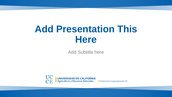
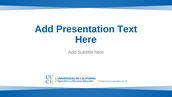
This: This -> Text (127, 29)
